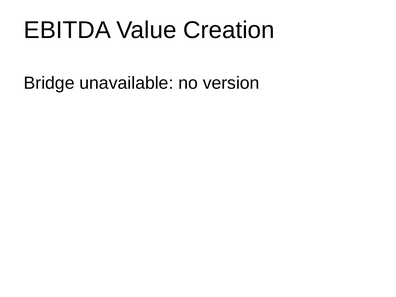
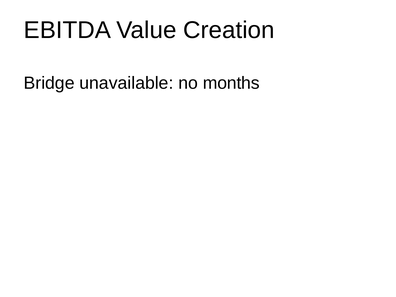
version: version -> months (231, 83)
